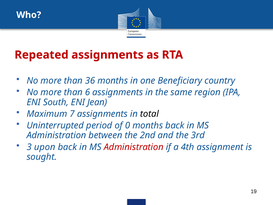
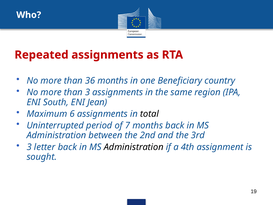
than 6: 6 -> 3 (88, 92)
7: 7 -> 6 (72, 114)
0: 0 -> 7 (128, 125)
upon: upon -> letter (45, 147)
Administration colour: red -> black (134, 147)
